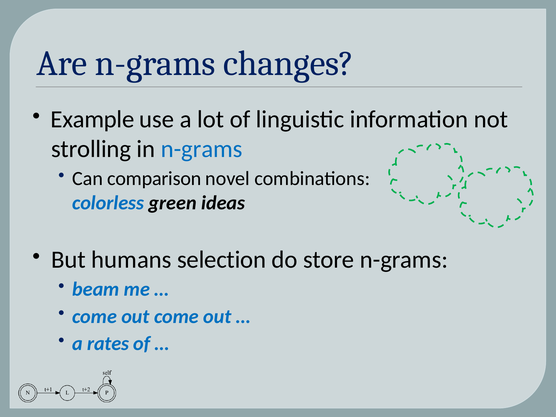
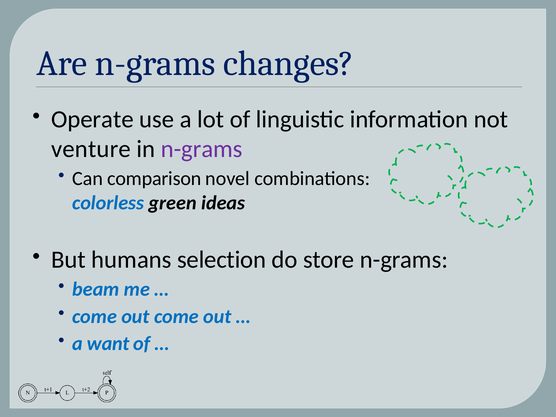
Example: Example -> Operate (92, 119)
strolling: strolling -> venture (91, 149)
n-grams colour: blue -> purple (202, 149)
rates: rates -> want (108, 344)
